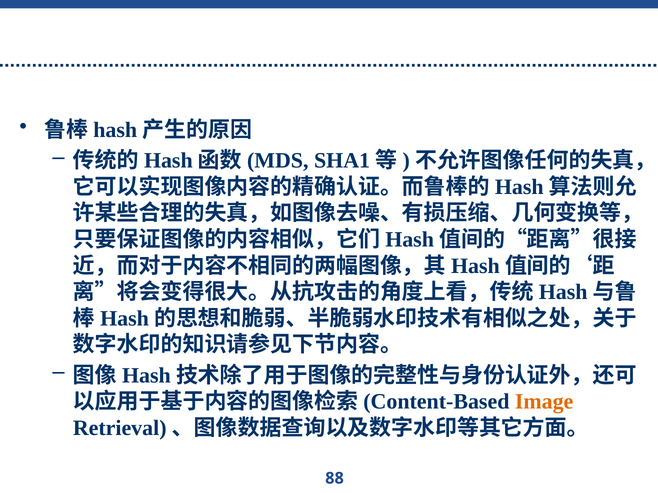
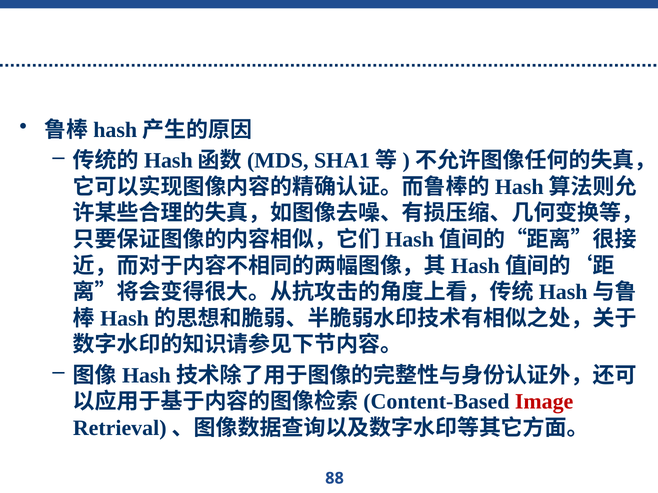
Image colour: orange -> red (544, 402)
